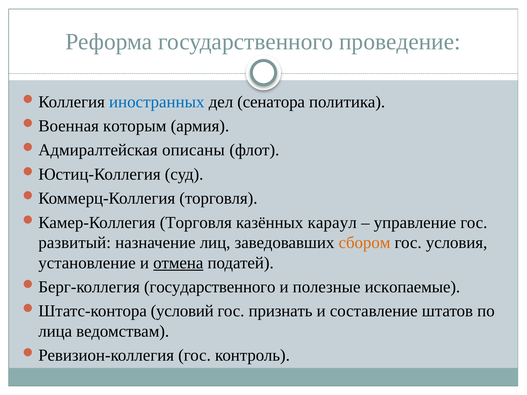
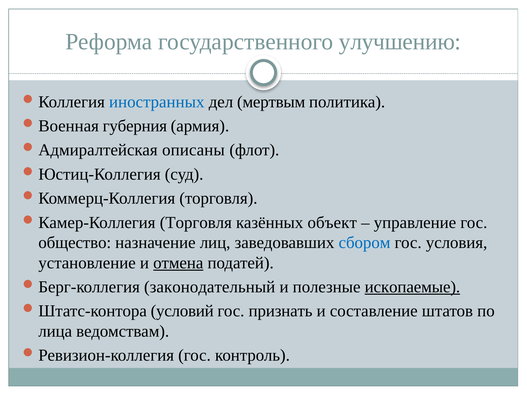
проведение: проведение -> улучшению (400, 42)
сенатора: сенатора -> мертвым (271, 102)
которым: которым -> губерния (135, 126)
караул: караул -> объект (332, 223)
развитый: развитый -> общество (75, 243)
сбором colour: orange -> blue (365, 243)
государственного: государственного -> законодательный (210, 287)
ископаемые underline: none -> present (412, 287)
